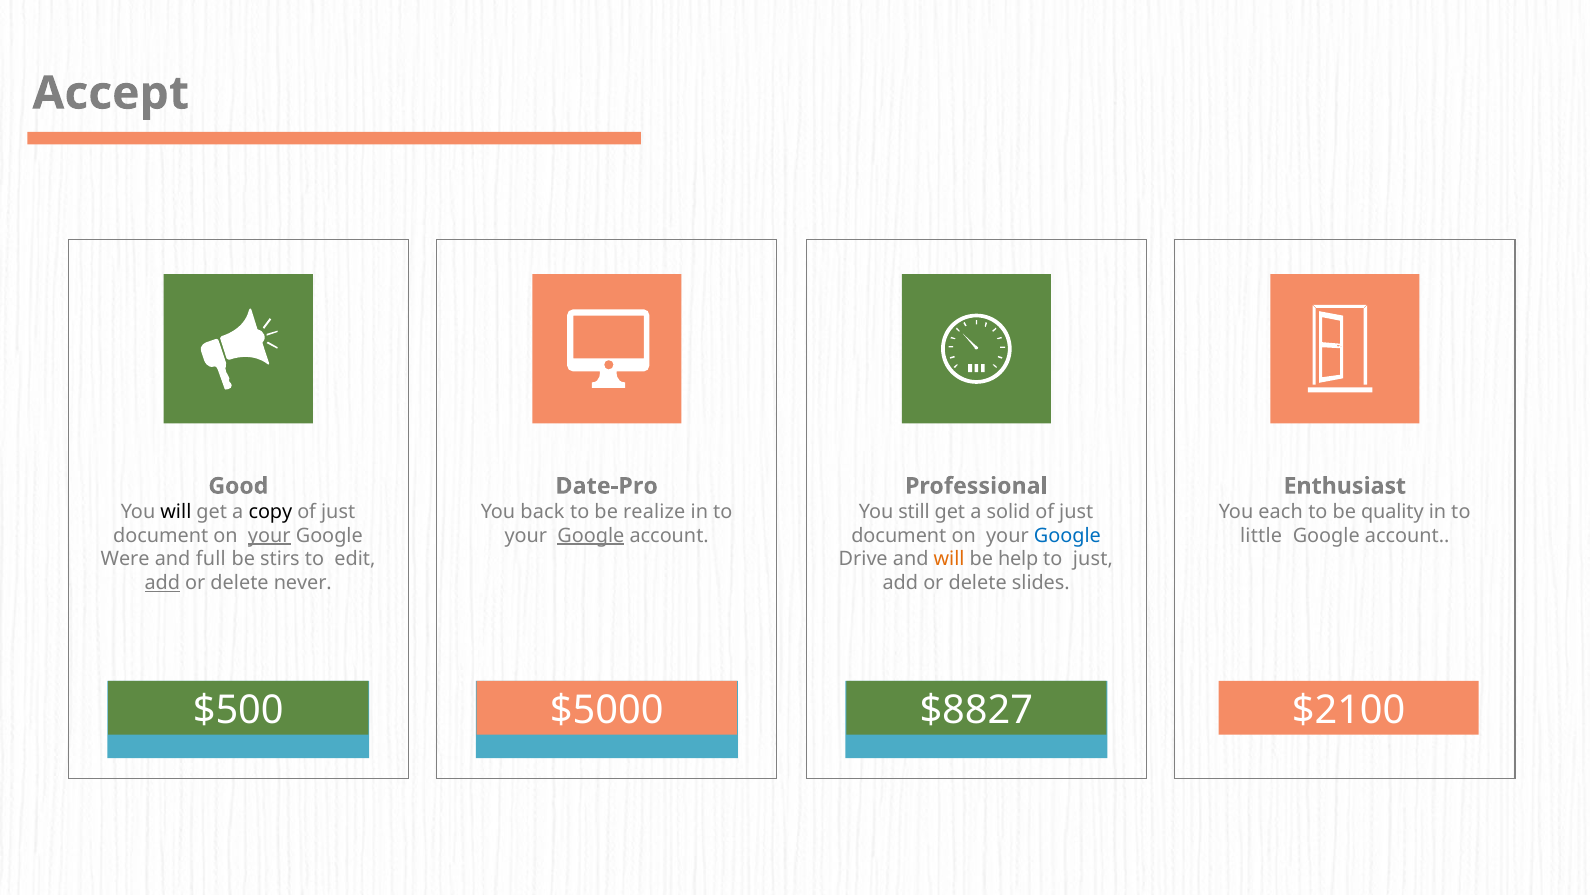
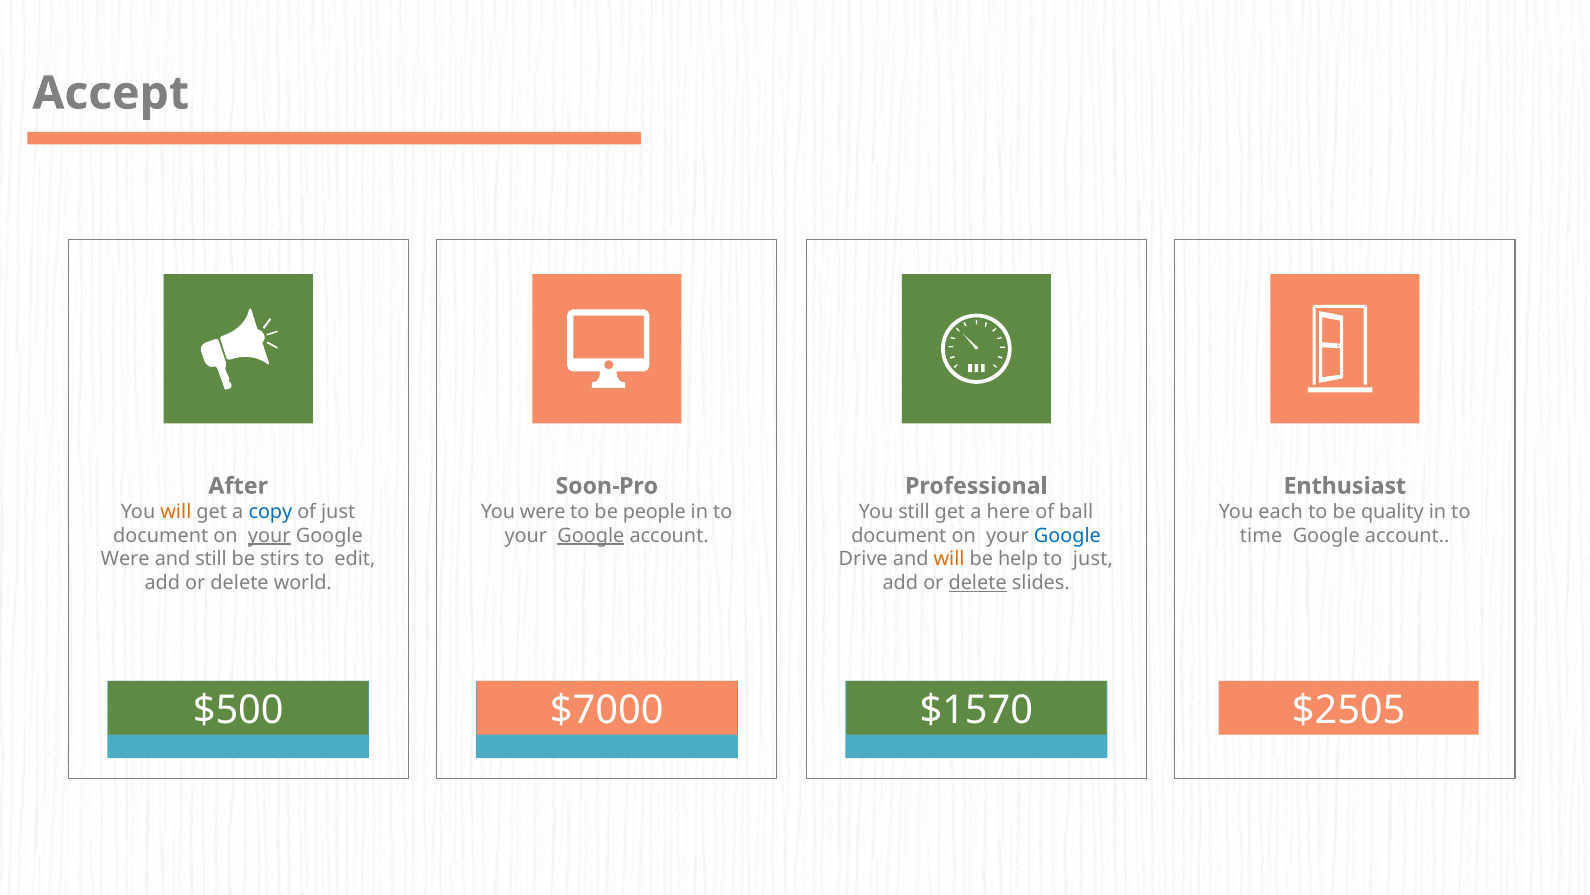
Good: Good -> After (238, 486)
Date-Pro: Date-Pro -> Soon-Pro (607, 486)
will colour: black -> orange (176, 511)
copy colour: black -> blue (270, 511)
You back: back -> were (543, 511)
realize: realize -> people (654, 511)
solid: solid -> here (1008, 511)
just: just -> ball (1076, 511)
little: little -> time (1261, 535)
and full: full -> still (211, 559)
add underline: present -> none (162, 583)
never: never -> world (303, 583)
delete underline: none -> present (978, 583)
$5000: $5000 -> $7000 (607, 710)
$8827: $8827 -> $1570 (976, 710)
$2100: $2100 -> $2505 (1349, 710)
